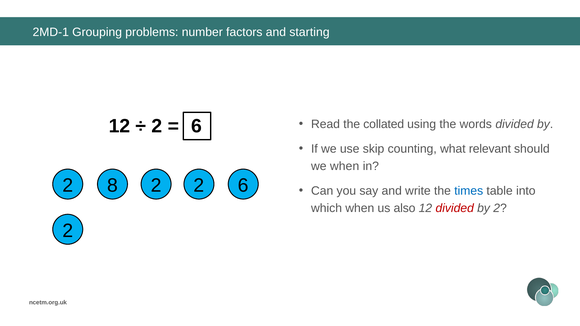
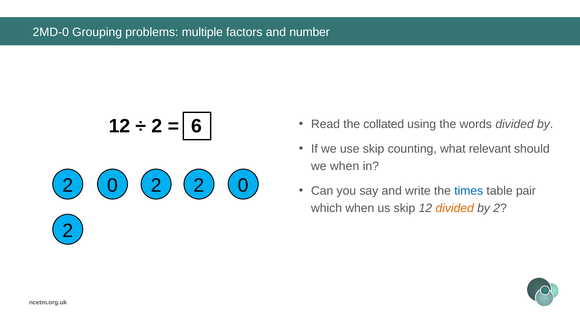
2MD-1: 2MD-1 -> 2MD-0 (51, 32)
number: number -> multiple (202, 32)
starting: starting -> number (310, 32)
8: 8 -> 0 (113, 186)
2 2 6: 6 -> 0 (243, 186)
into: into -> pair (526, 191)
us also: also -> skip (404, 208)
divided colour: red -> orange (455, 208)
